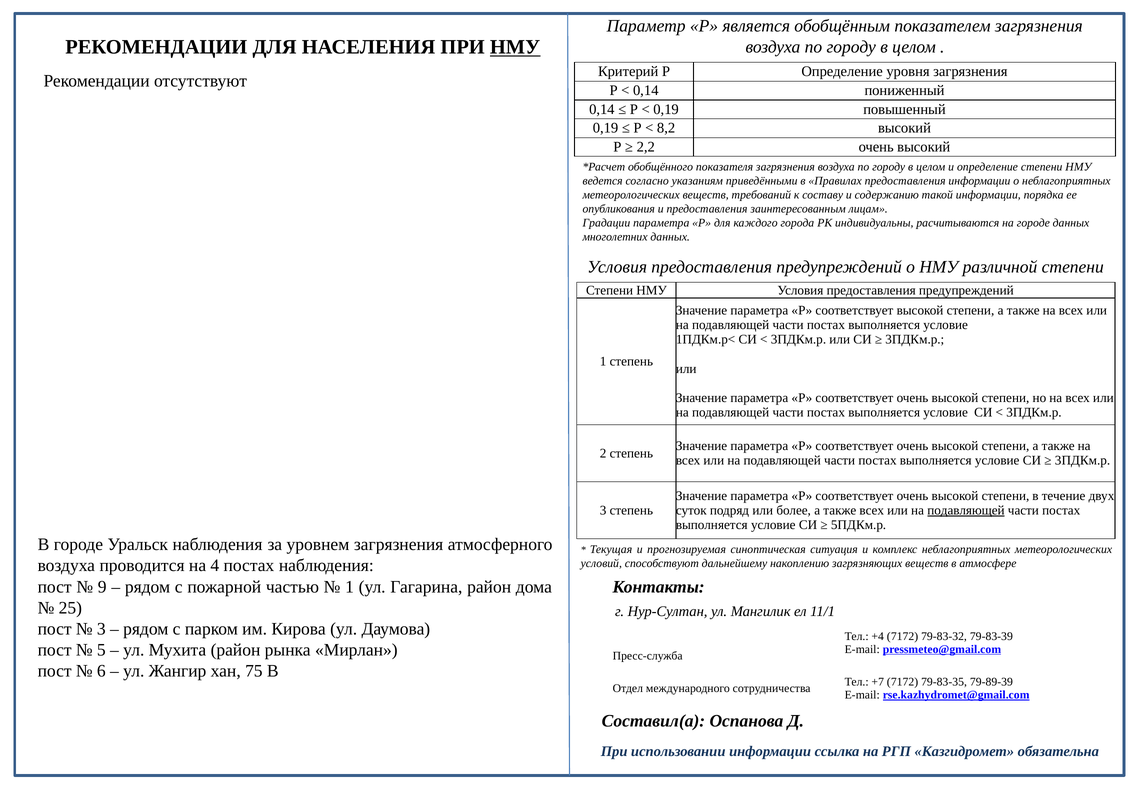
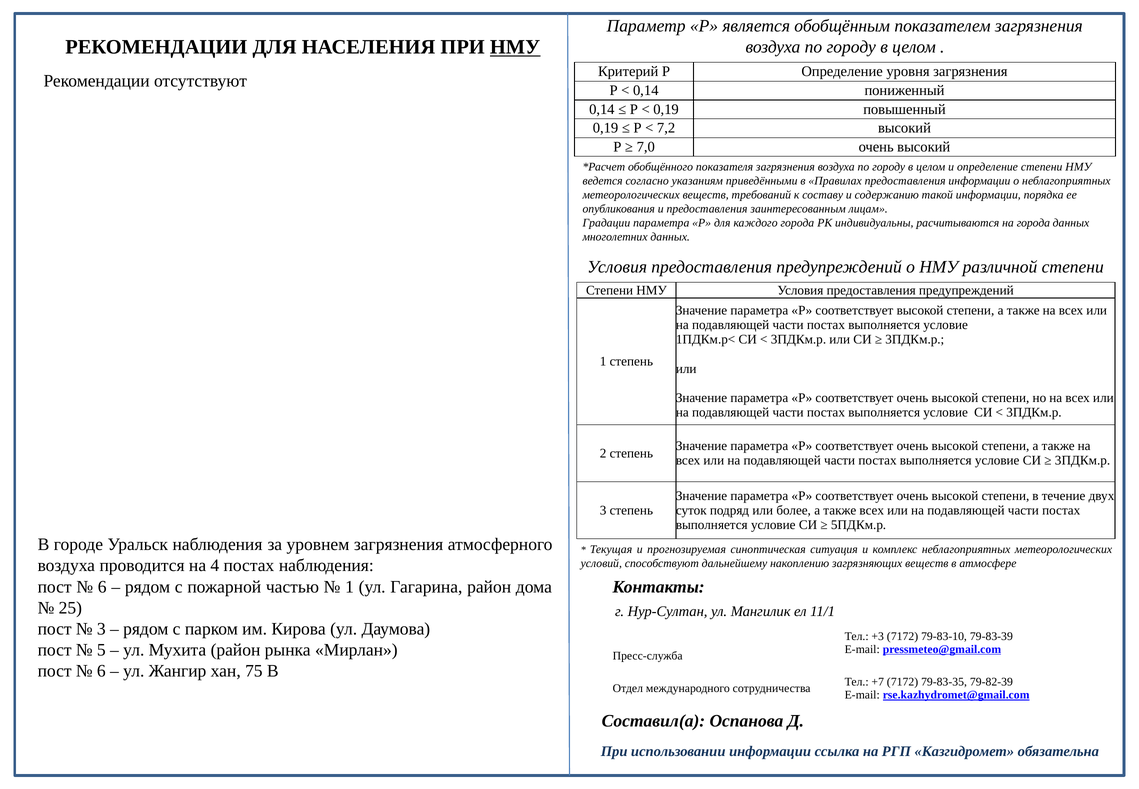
8,2: 8,2 -> 7,2 (666, 128)
2,2: 2,2 -> 7,0 (646, 147)
на городе: городе -> города (1033, 223)
подавляющей underline: present -> none (966, 510)
9: 9 -> 6 (102, 586)
+4: +4 -> +3 (878, 636)
79-83-32: 79-83-32 -> 79-83-10 (944, 636)
79-89-39: 79-89-39 -> 79-82-39 (991, 681)
